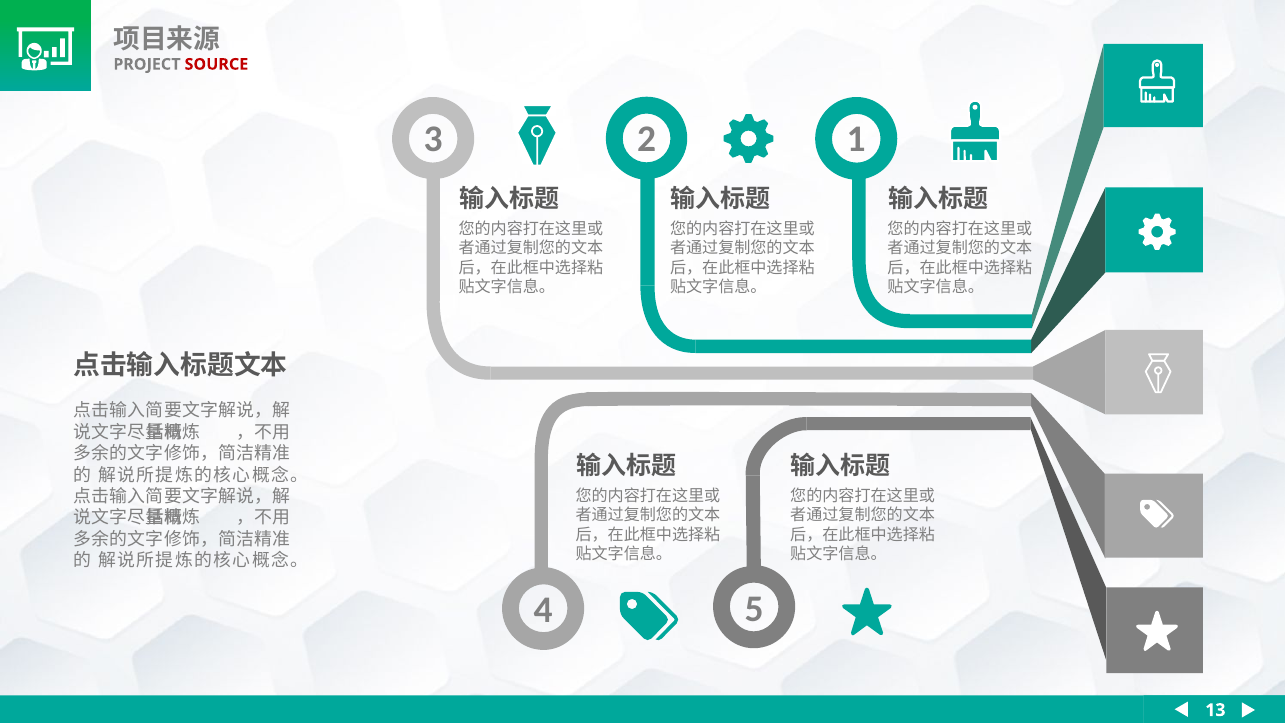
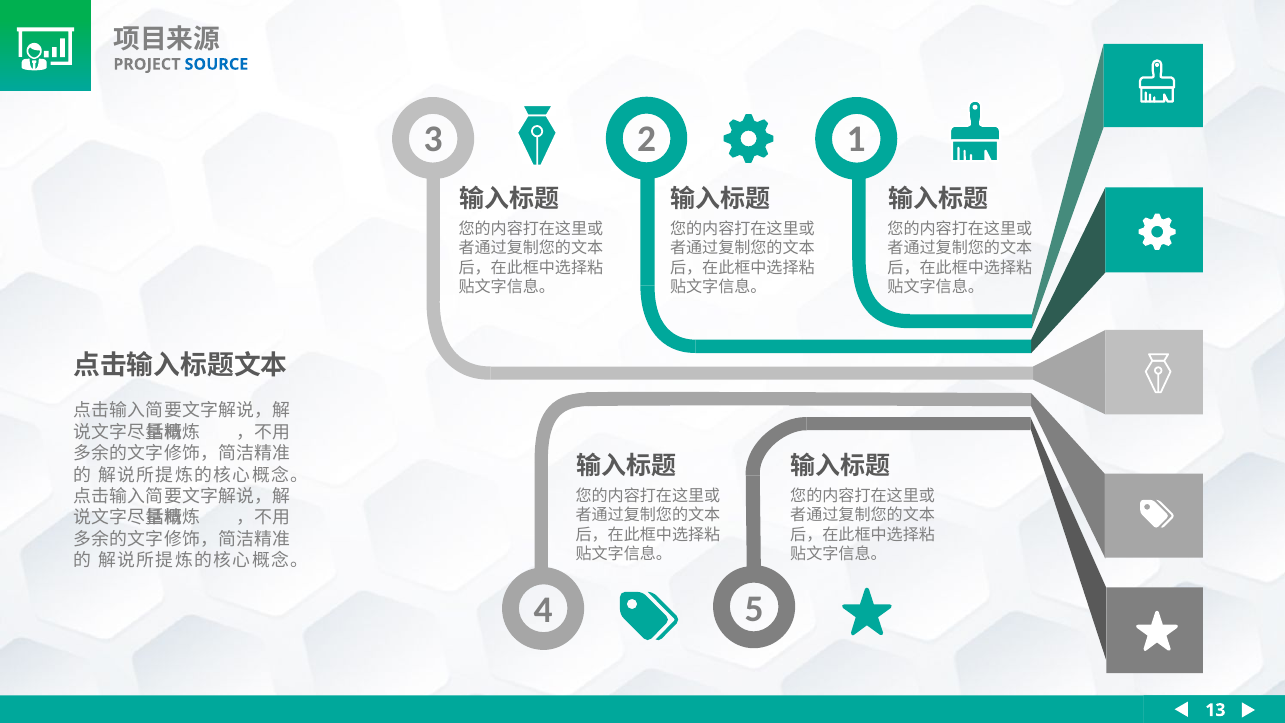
SOURCE colour: red -> blue (216, 64)
